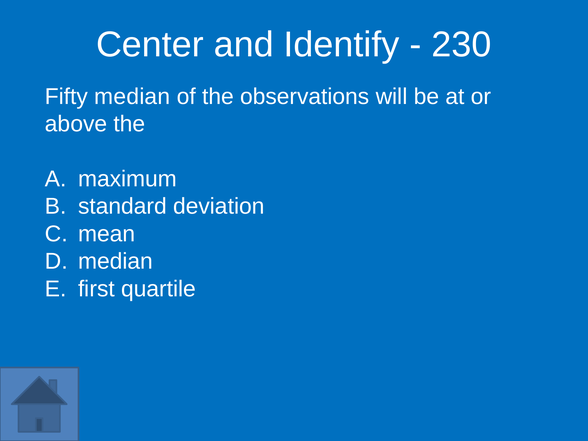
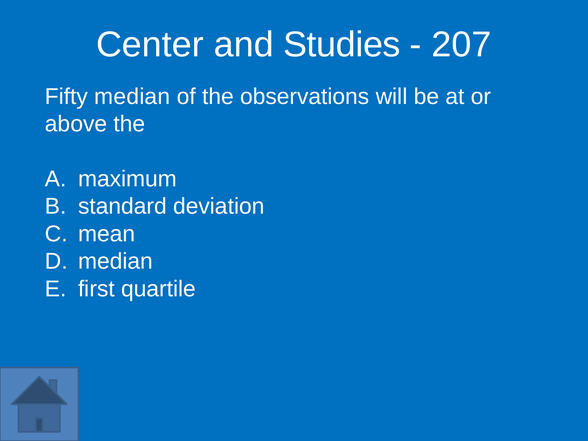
Identify: Identify -> Studies (342, 45)
230: 230 -> 207 (461, 45)
